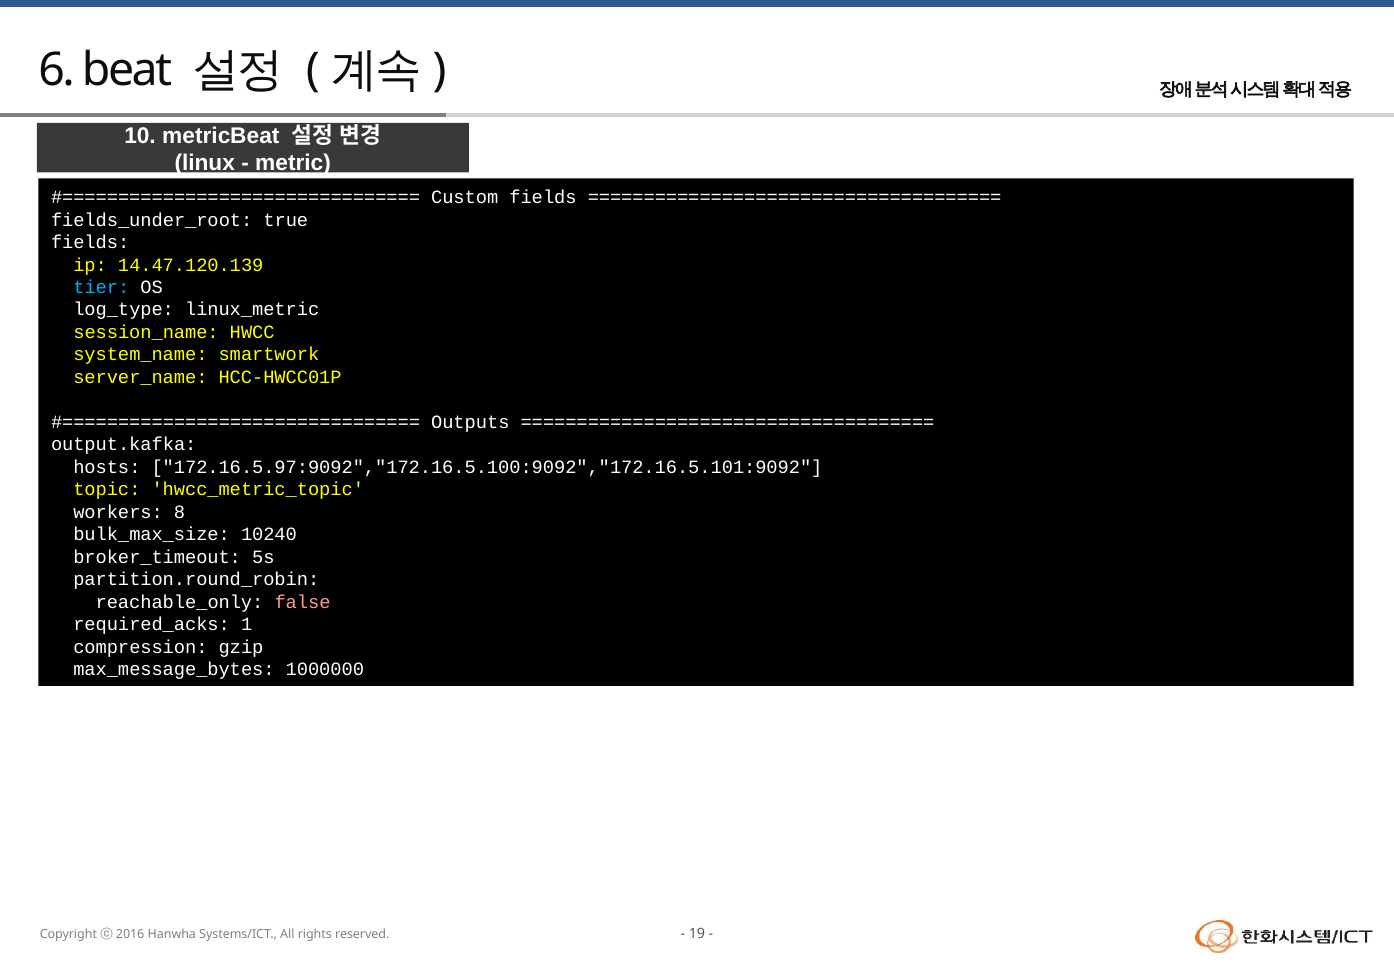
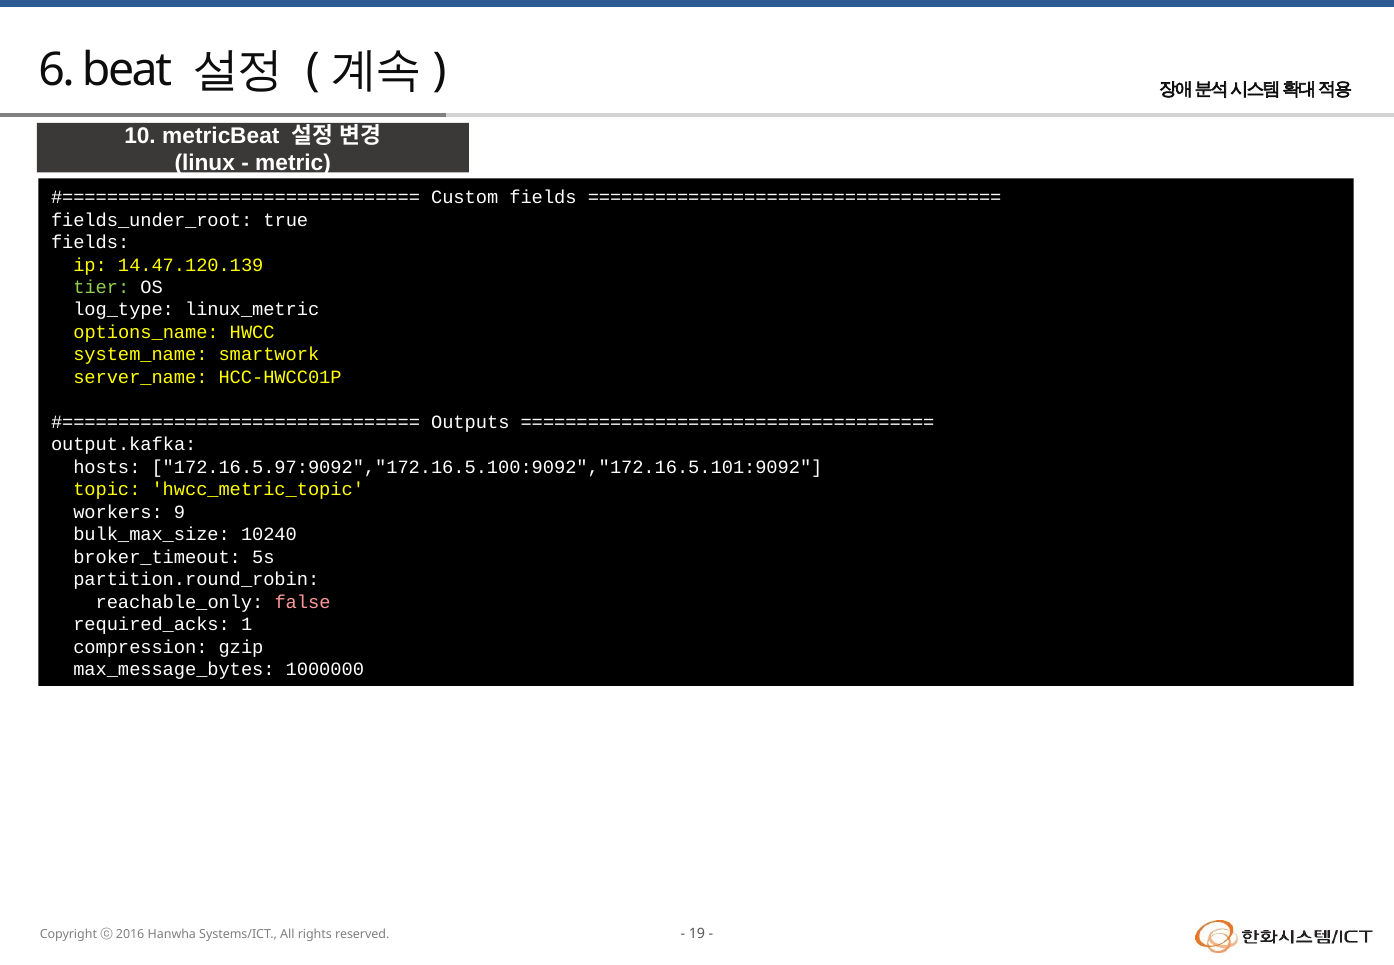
tier colour: light blue -> light green (101, 287)
session_name: session_name -> options_name (146, 332)
8: 8 -> 9 (179, 512)
